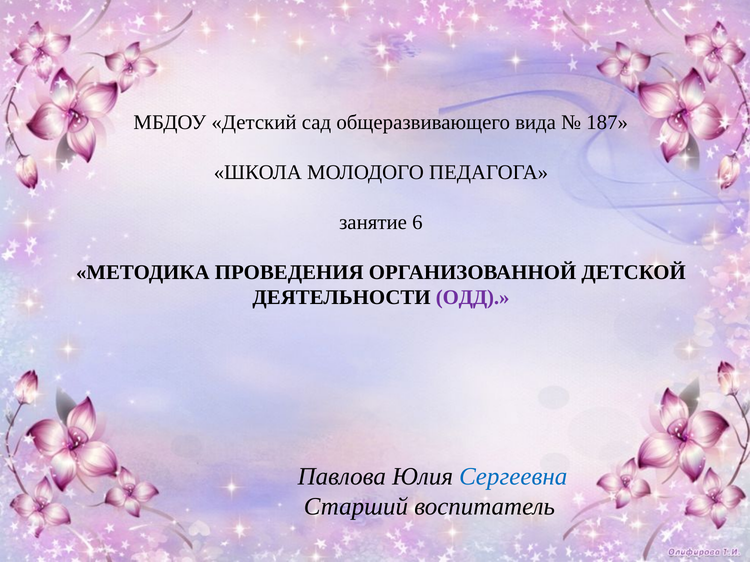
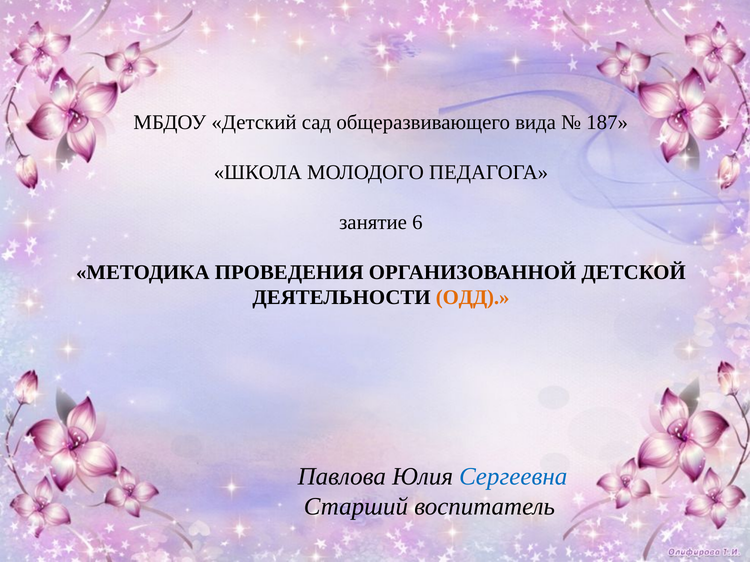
ОДД colour: purple -> orange (473, 298)
